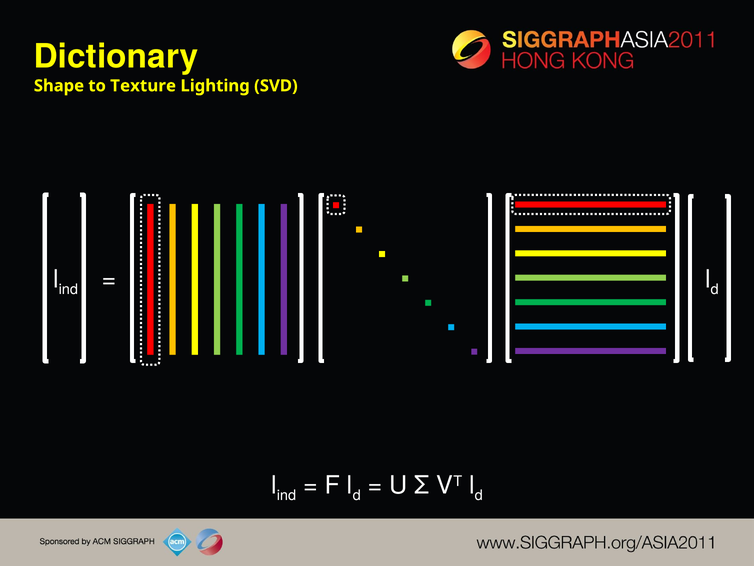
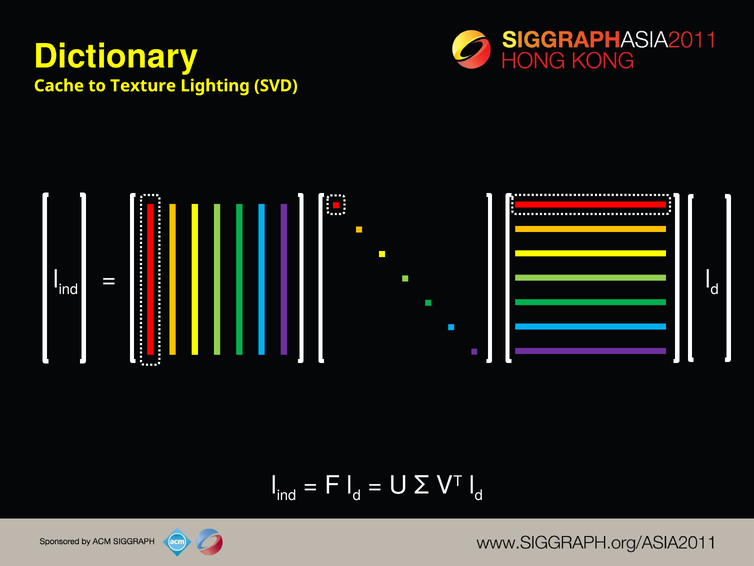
Shape: Shape -> Cache (59, 86)
